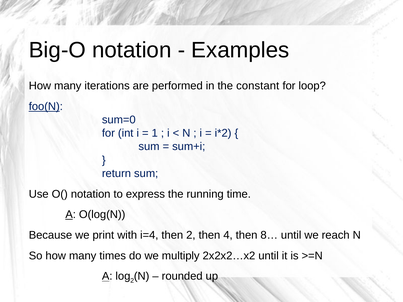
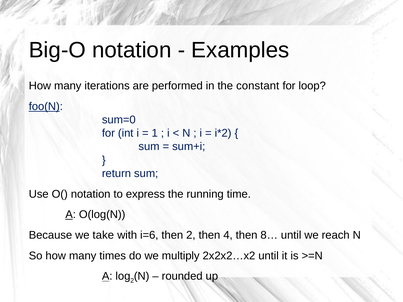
print: print -> take (103, 235)
i=4: i=4 -> i=6 (149, 235)
